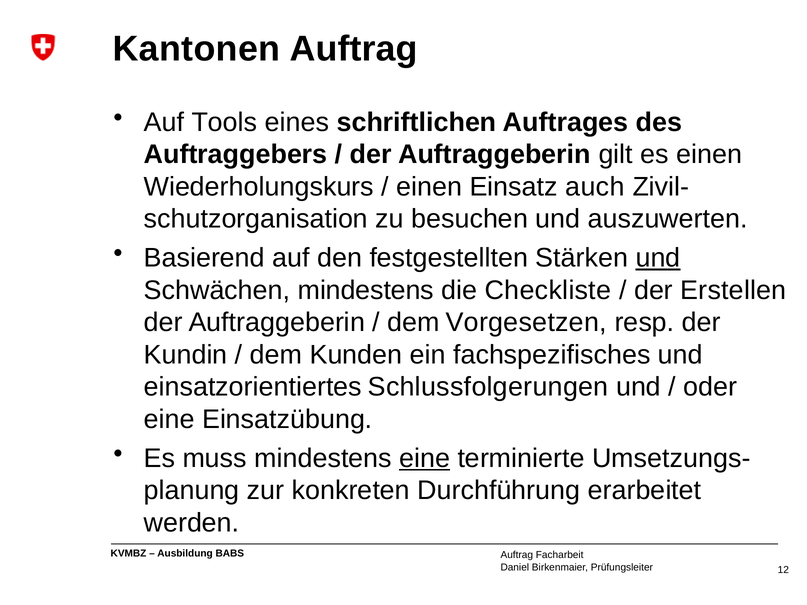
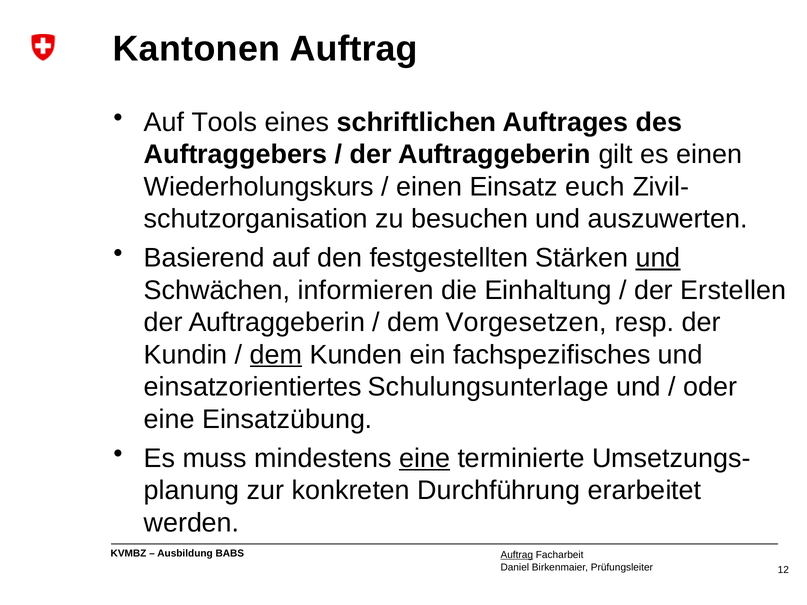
auch: auch -> euch (595, 187)
Schwächen mindestens: mindestens -> informieren (366, 290)
Checkliste: Checkliste -> Einhaltung (548, 290)
dem underline: none -> present (276, 355)
Schlussfolgerungen: Schlussfolgerungen -> Schulungsunterlage (488, 387)
Auftrag underline: none -> present (517, 555)
